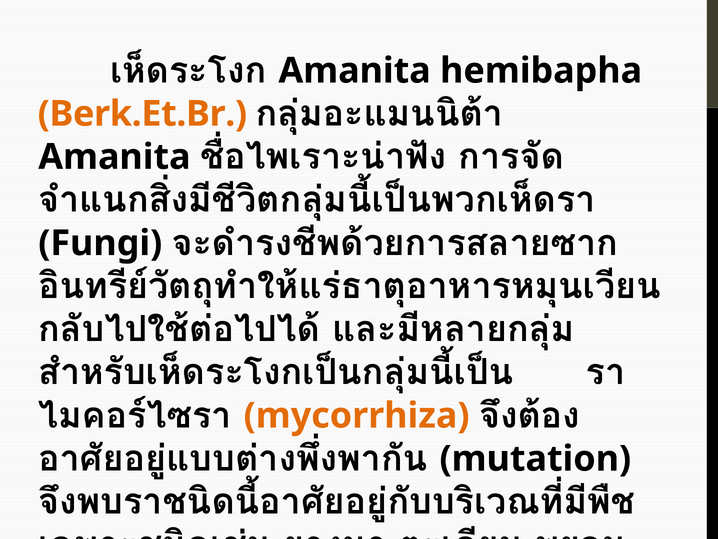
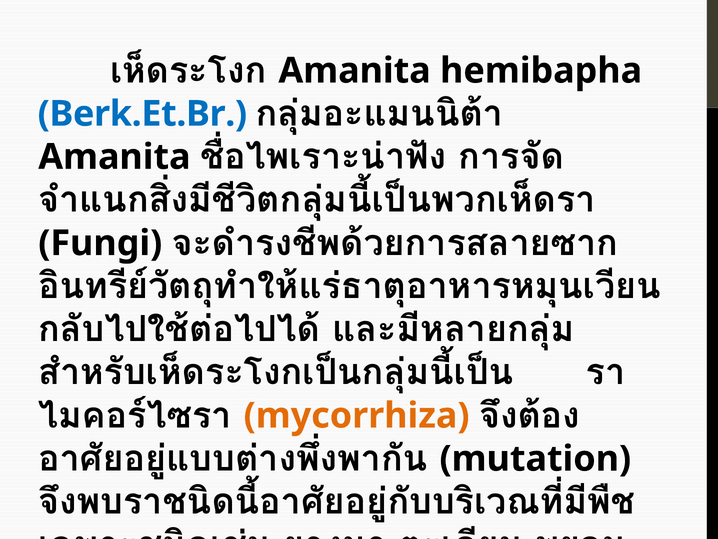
Berk.Et.Br colour: orange -> blue (142, 114)
